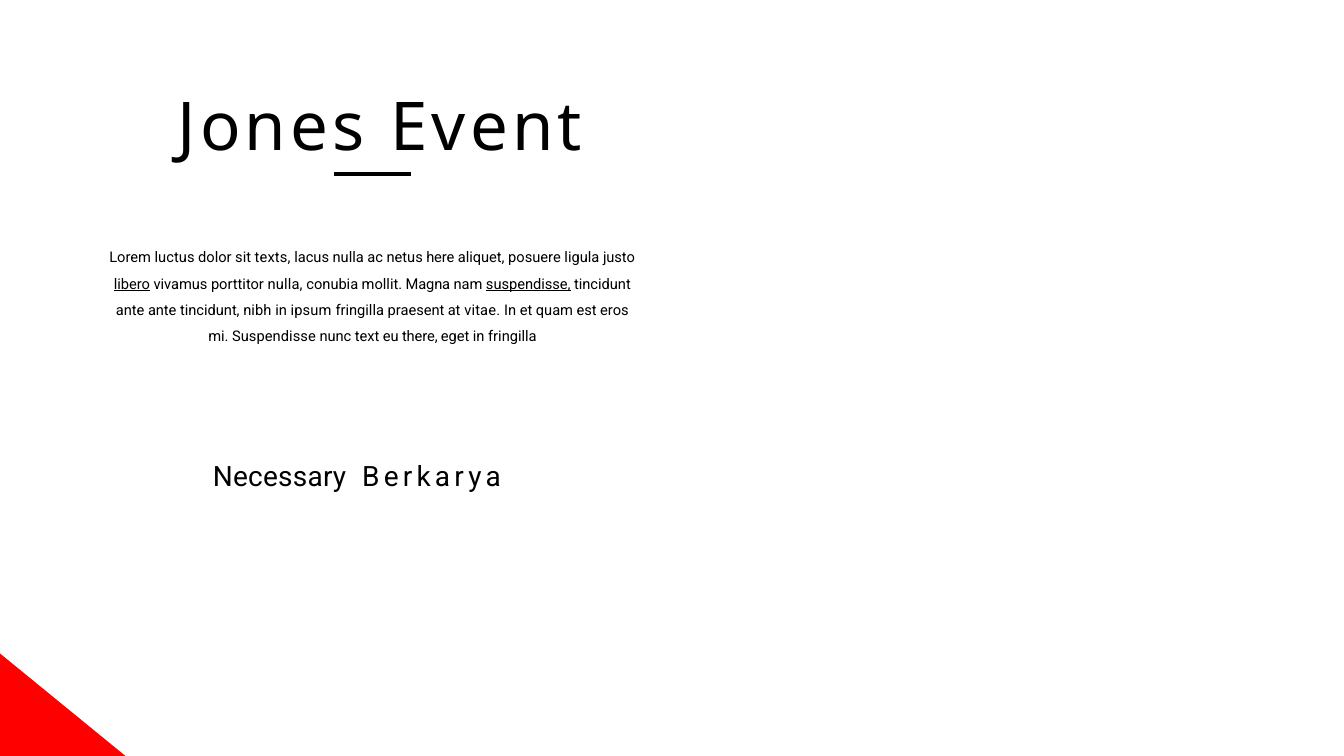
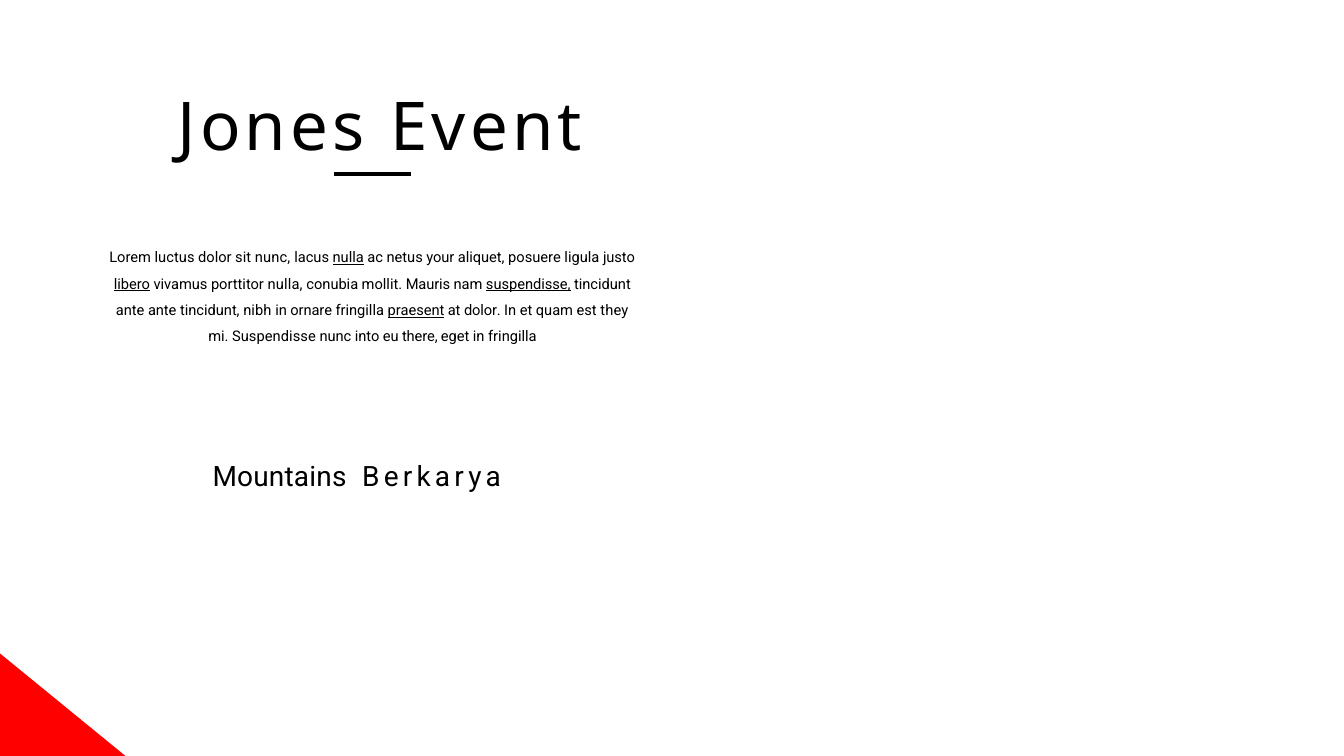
sit texts: texts -> nunc (273, 258)
nulla underline: none -> present (348, 258)
here: here -> your (440, 258)
Magna: Magna -> Mauris (428, 284)
ipsum: ipsum -> ornare (311, 311)
praesent underline: none -> present (416, 311)
at vitae: vitae -> dolor (482, 311)
eros: eros -> they (614, 311)
text: text -> into (367, 337)
Necessary: Necessary -> Mountains (280, 478)
